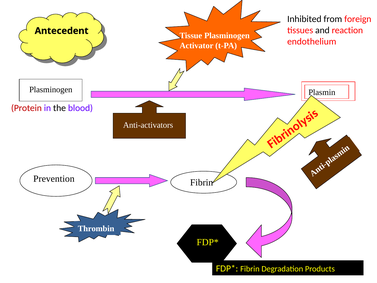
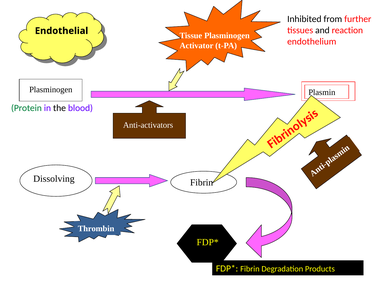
foreign: foreign -> further (358, 19)
Antecedent: Antecedent -> Endothelial (62, 31)
Protein colour: red -> green (26, 108)
Prevention: Prevention -> Dissolving (54, 179)
